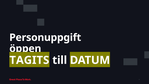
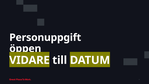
TAGITS: TAGITS -> VIDARE (29, 60)
